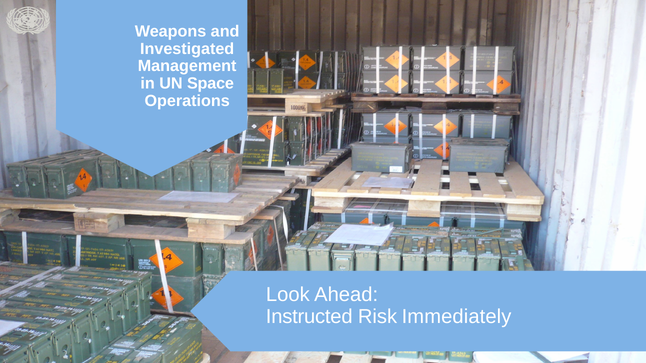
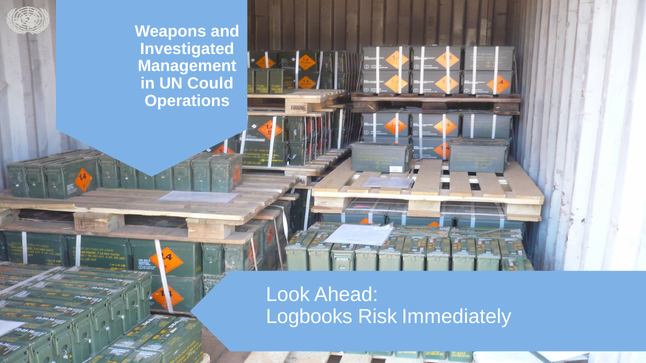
Space: Space -> Could (210, 84)
Instructed: Instructed -> Logbooks (309, 317)
